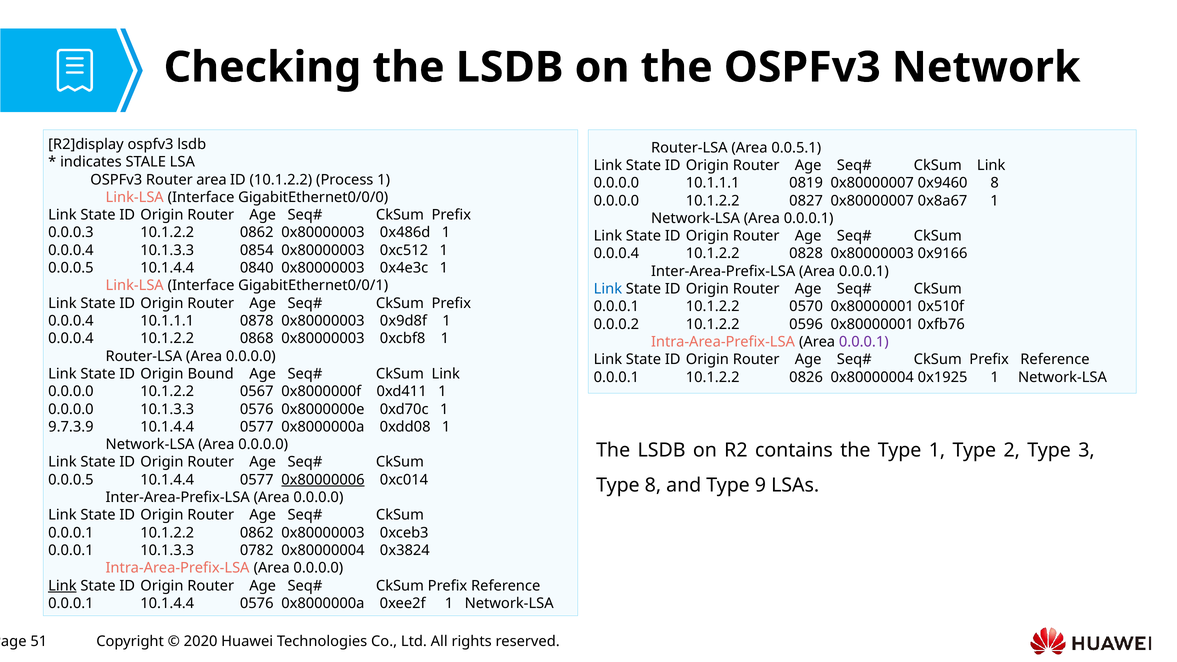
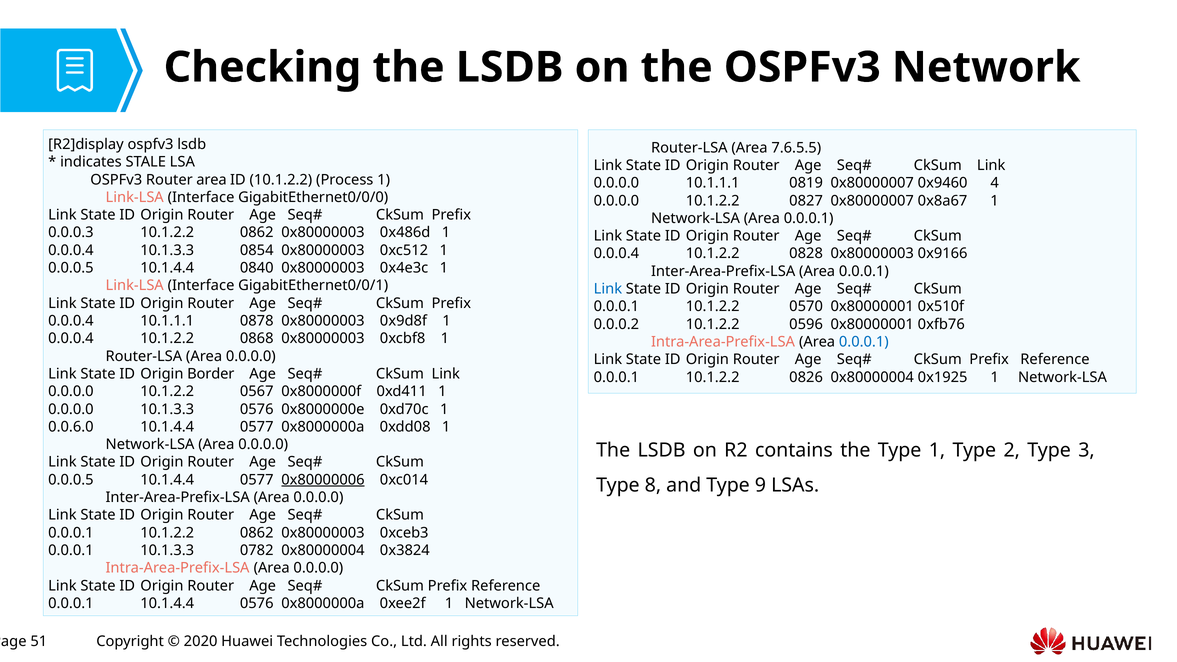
0.0.5.1: 0.0.5.1 -> 7.6.5.5 (796, 148)
0x9460 8: 8 -> 4 (995, 183)
0.0.0.1 colour: purple -> blue (864, 342)
Bound: Bound -> Border (211, 374)
9.7.3.9: 9.7.3.9 -> 0.0.6.0 (71, 427)
Link underline: present -> none (62, 586)
